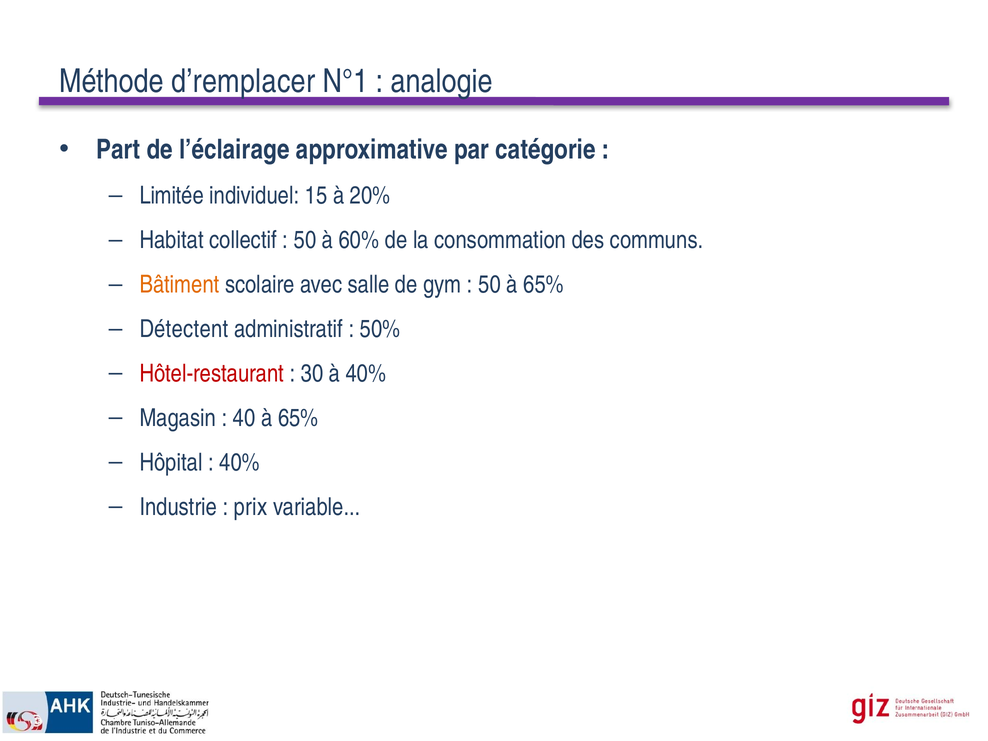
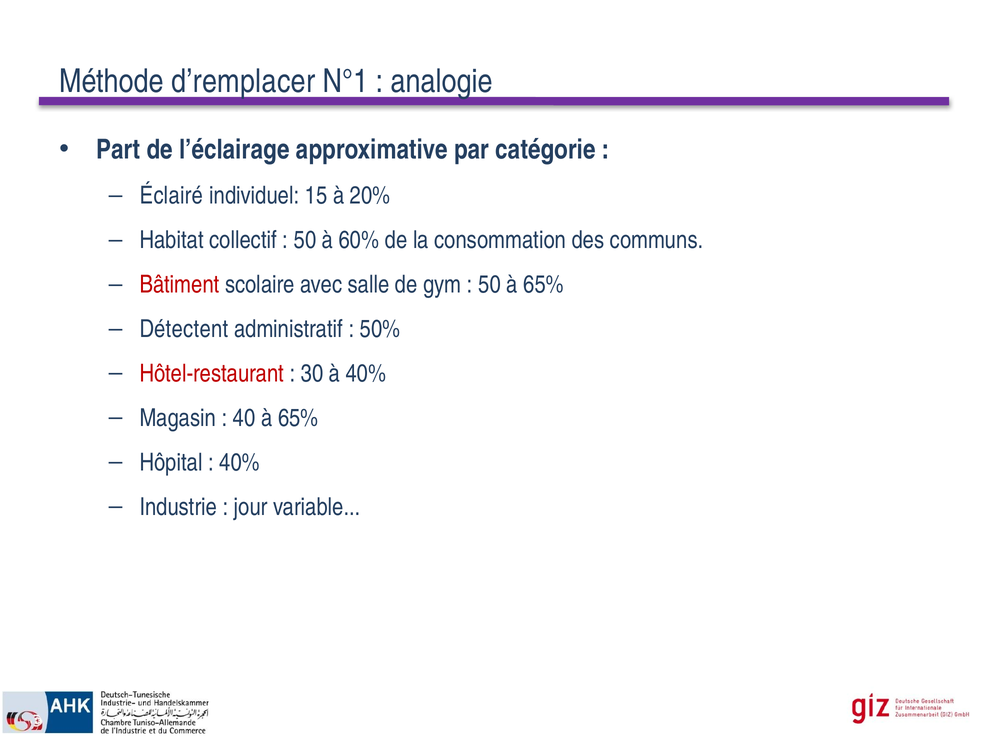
Limitée: Limitée -> Éclairé (171, 196)
Bâtiment colour: orange -> red (180, 285)
prix: prix -> jour (251, 507)
